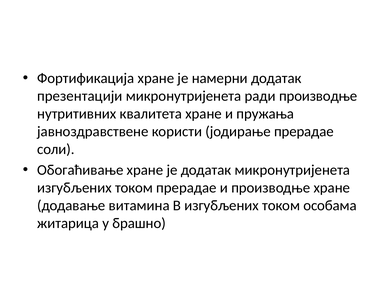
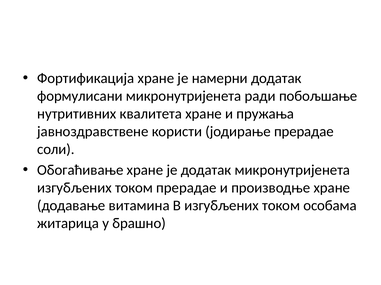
презентацији: презентацији -> формулисани (80, 96)
ради производње: производње -> побољшање (318, 96)
